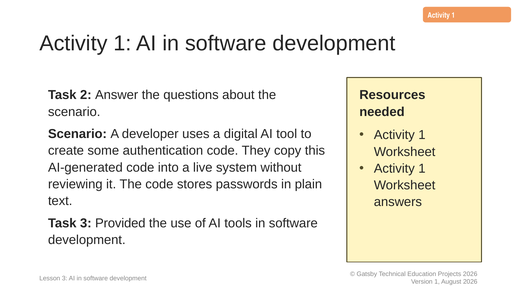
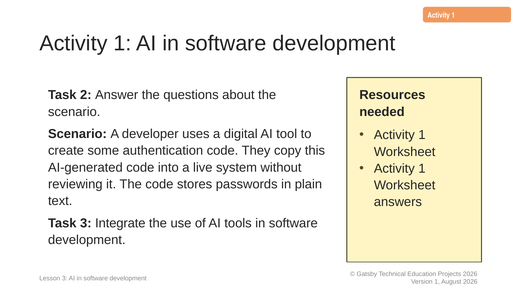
Provided: Provided -> Integrate (120, 223)
